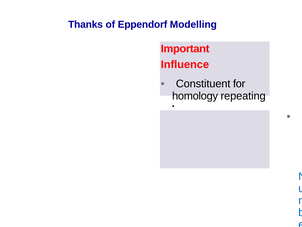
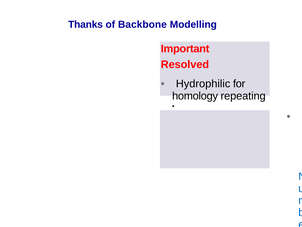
Eppendorf: Eppendorf -> Backbone (142, 24)
Influence: Influence -> Resolved (185, 64)
Constituent: Constituent -> Hydrophilic (203, 84)
